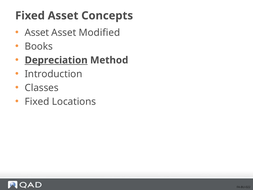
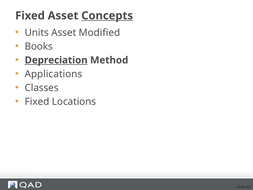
Concepts underline: none -> present (107, 16)
Asset: Asset -> Units (37, 33)
Introduction: Introduction -> Applications (53, 74)
